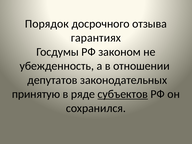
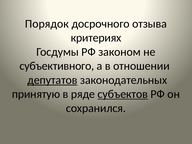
гарантиях: гарантиях -> критериях (96, 38)
убежденность: убежденность -> субъективного (57, 66)
депутатов underline: none -> present (52, 80)
